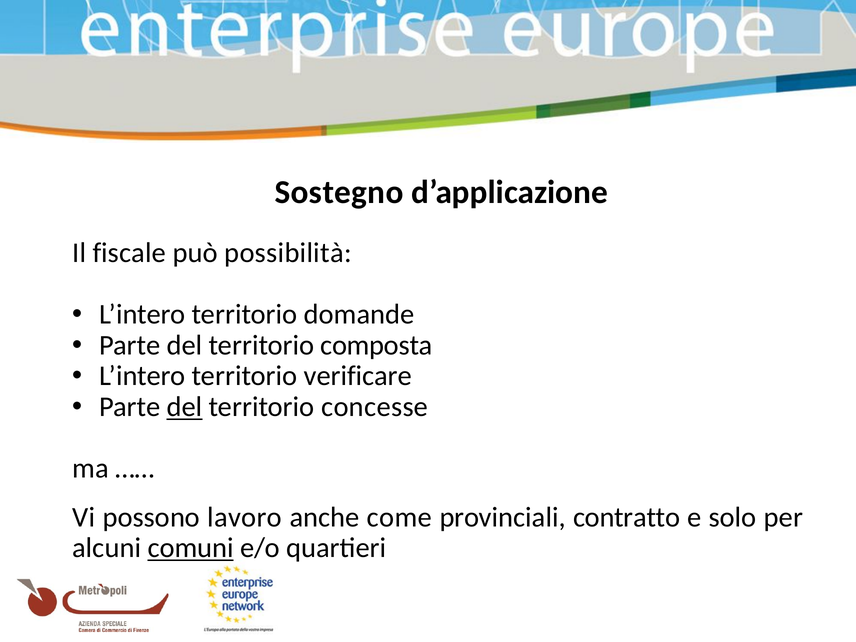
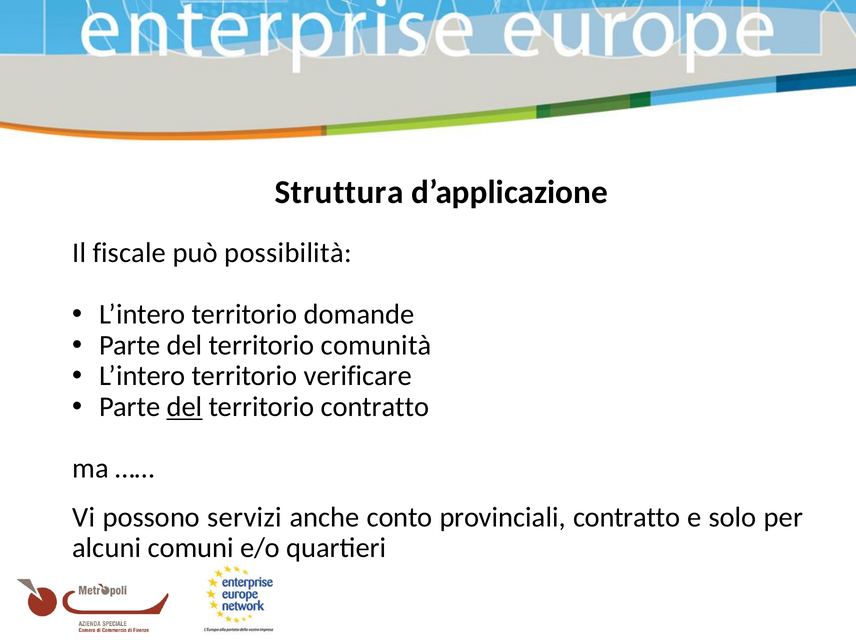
Sostegno: Sostegno -> Struttura (339, 192)
composta: composta -> comunità (376, 345)
territorio concesse: concesse -> contratto (375, 407)
lavoro: lavoro -> servizi (245, 517)
come: come -> conto (400, 517)
comuni underline: present -> none (191, 548)
